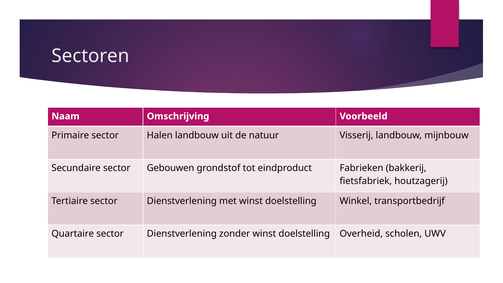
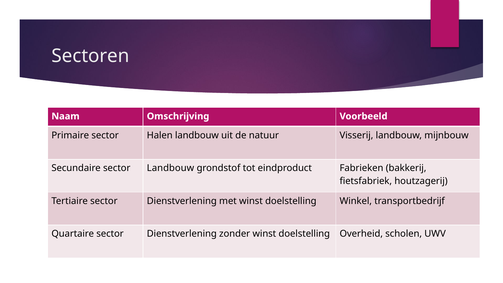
sector Gebouwen: Gebouwen -> Landbouw (170, 168)
